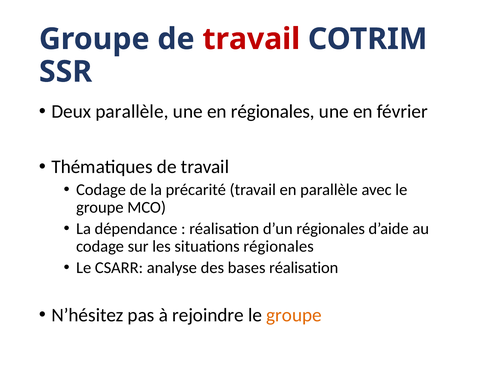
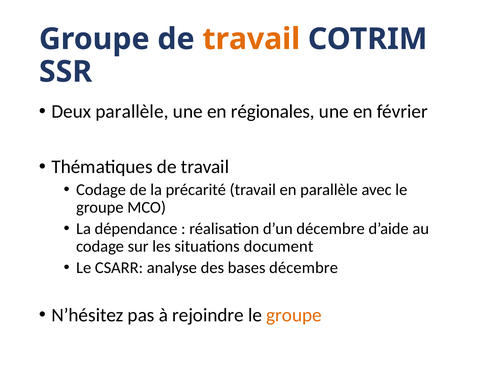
travail colour: red -> orange (251, 39)
d’un régionales: régionales -> décembre (331, 229)
situations régionales: régionales -> document (279, 247)
bases réalisation: réalisation -> décembre (304, 268)
